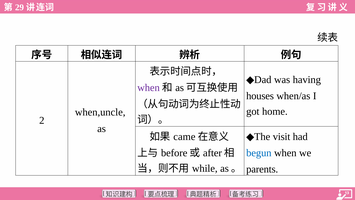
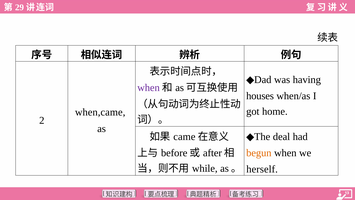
when,uncle: when,uncle -> when,came (100, 112)
visit: visit -> deal (282, 136)
begun colour: blue -> orange (259, 153)
parents: parents -> herself (262, 169)
